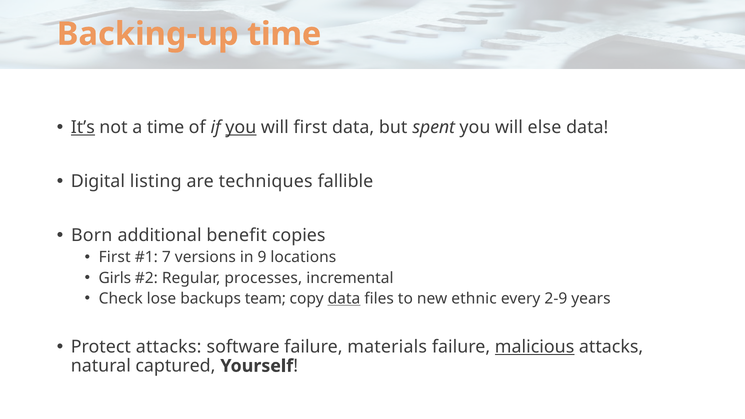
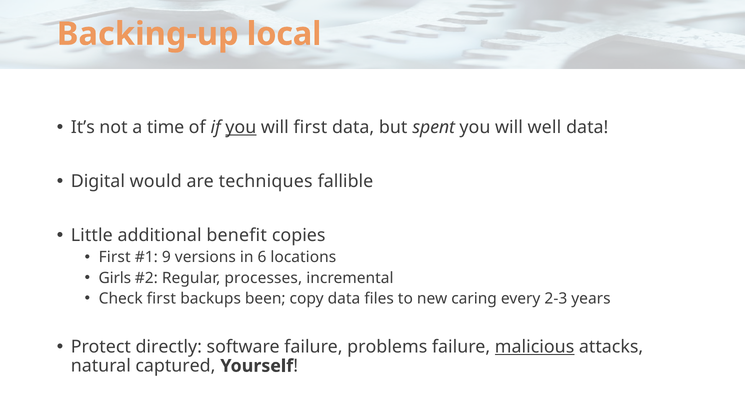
Backing-up time: time -> local (284, 34)
It’s underline: present -> none (83, 127)
else: else -> well (544, 127)
listing: listing -> would (156, 181)
Born: Born -> Little (92, 235)
7: 7 -> 9 (166, 257)
9: 9 -> 6 (262, 257)
Check lose: lose -> first (161, 299)
team: team -> been (265, 299)
data underline: present -> none (344, 299)
ethnic: ethnic -> caring (474, 299)
2-9: 2-9 -> 2-3 (556, 299)
Protect attacks: attacks -> directly (169, 347)
materials: materials -> problems (387, 347)
